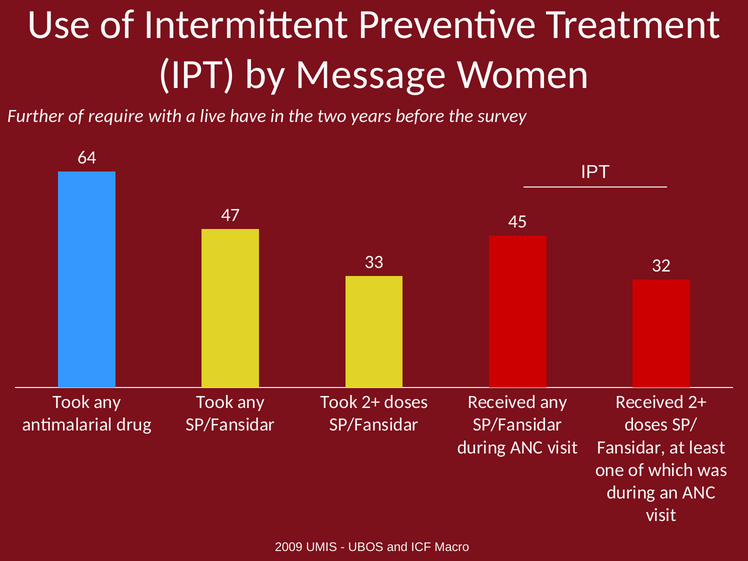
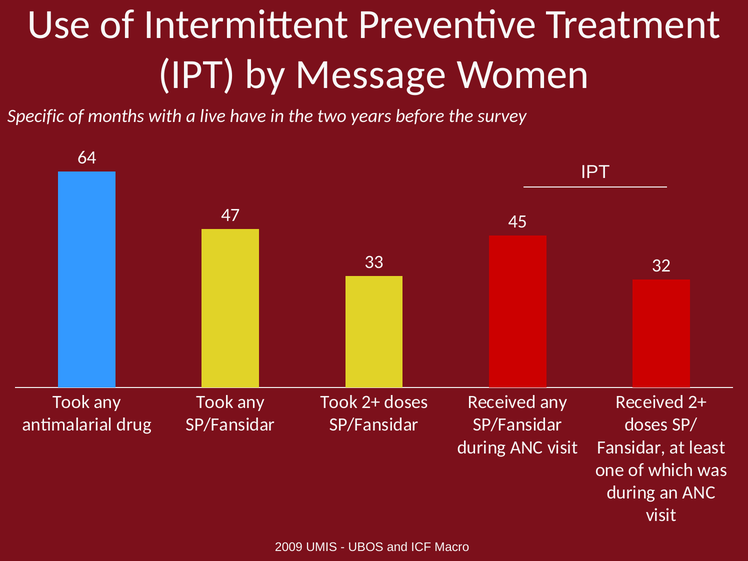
Further: Further -> Specific (36, 116)
require: require -> months (116, 116)
